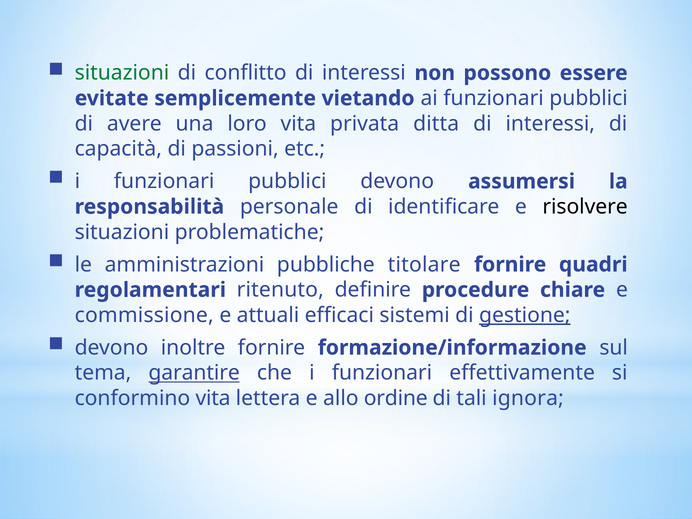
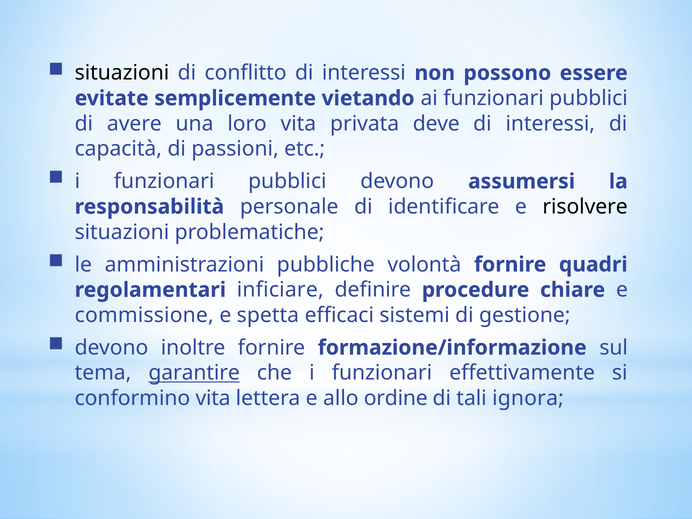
situazioni colour: green -> black (122, 73)
ditta: ditta -> deve (436, 124)
titolare: titolare -> volontà (424, 265)
ritenuto: ritenuto -> inficiare (280, 290)
attuali: attuali -> spetta (268, 315)
gestione underline: present -> none (525, 315)
